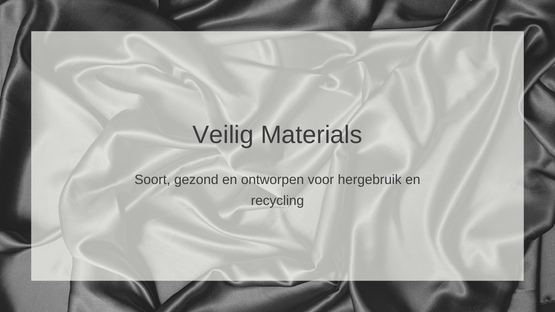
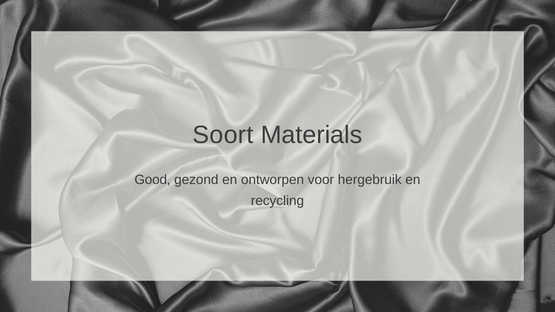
Veilig: Veilig -> Soort (223, 135)
Soort: Soort -> Good (153, 180)
